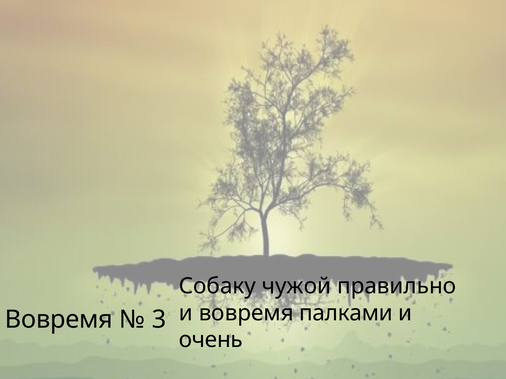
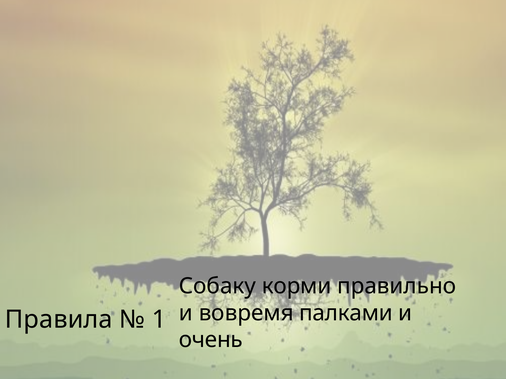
чужой: чужой -> корми (297, 286)
Вовремя: Вовремя -> Правила (59, 320)
3: 3 -> 1 (159, 320)
